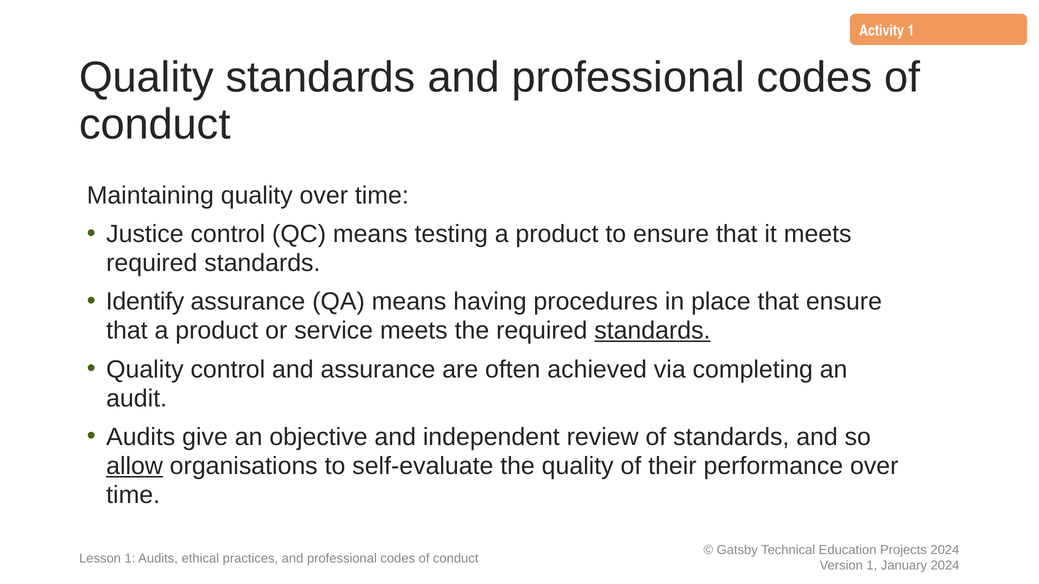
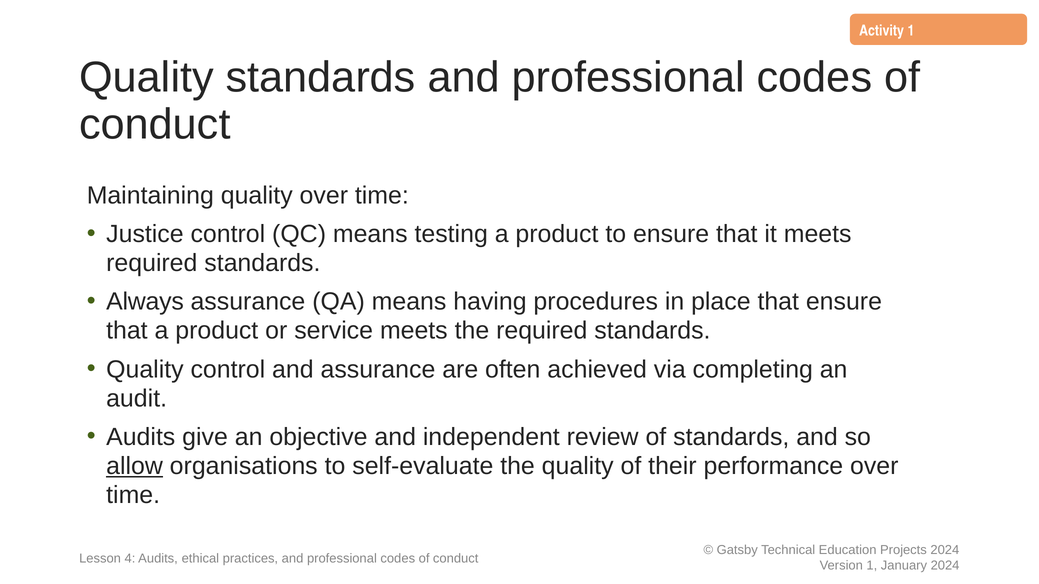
Identify: Identify -> Always (145, 302)
standards underline: present -> none (652, 331)
Lesson 1: 1 -> 4 (130, 559)
